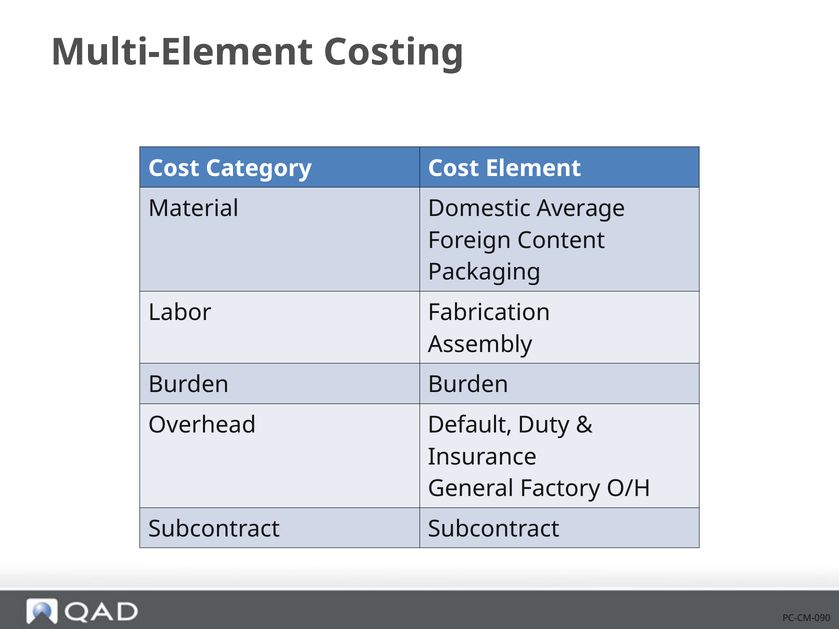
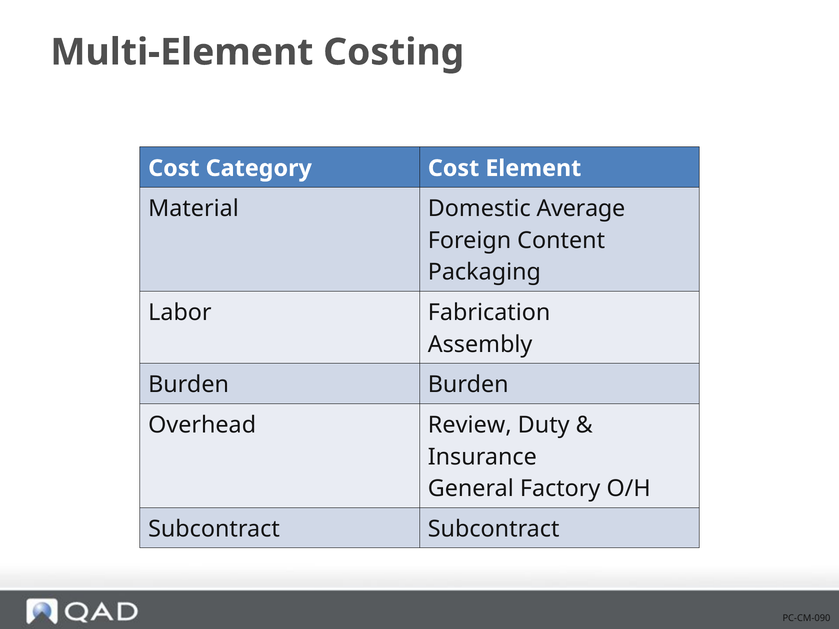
Default: Default -> Review (470, 425)
